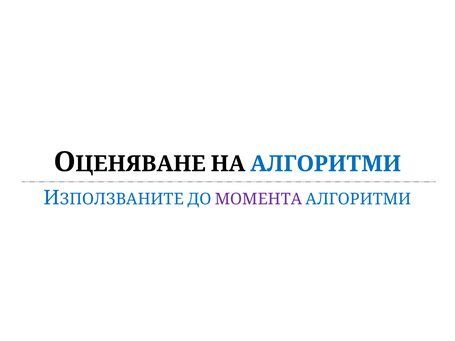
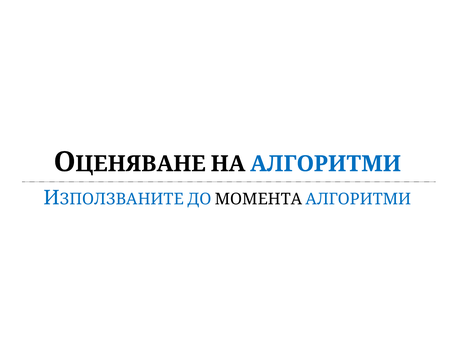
МОМЕНТА colour: purple -> black (259, 199)
